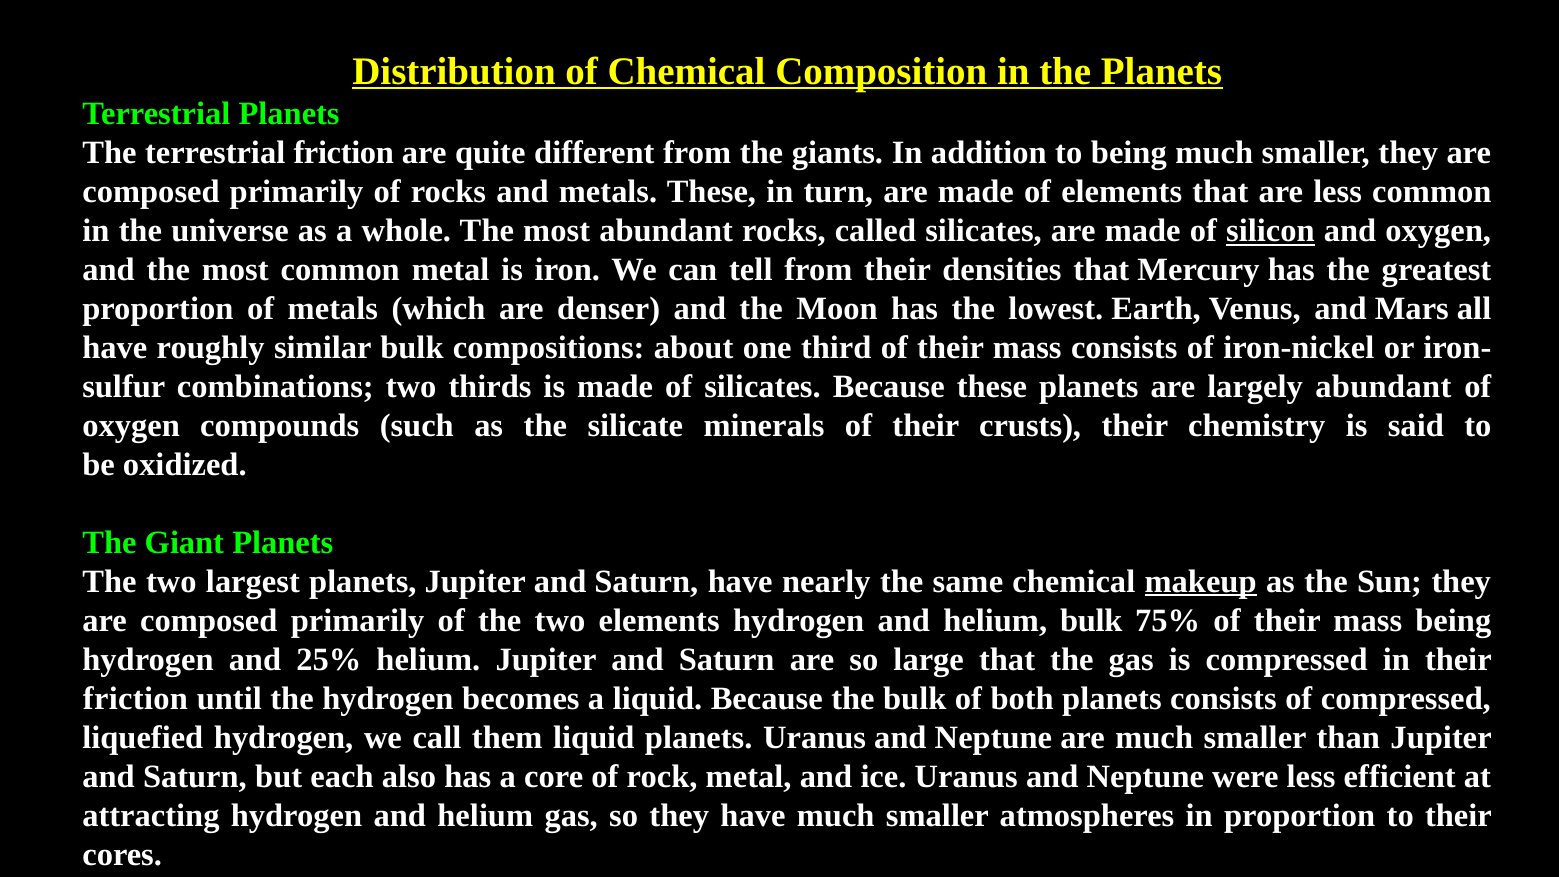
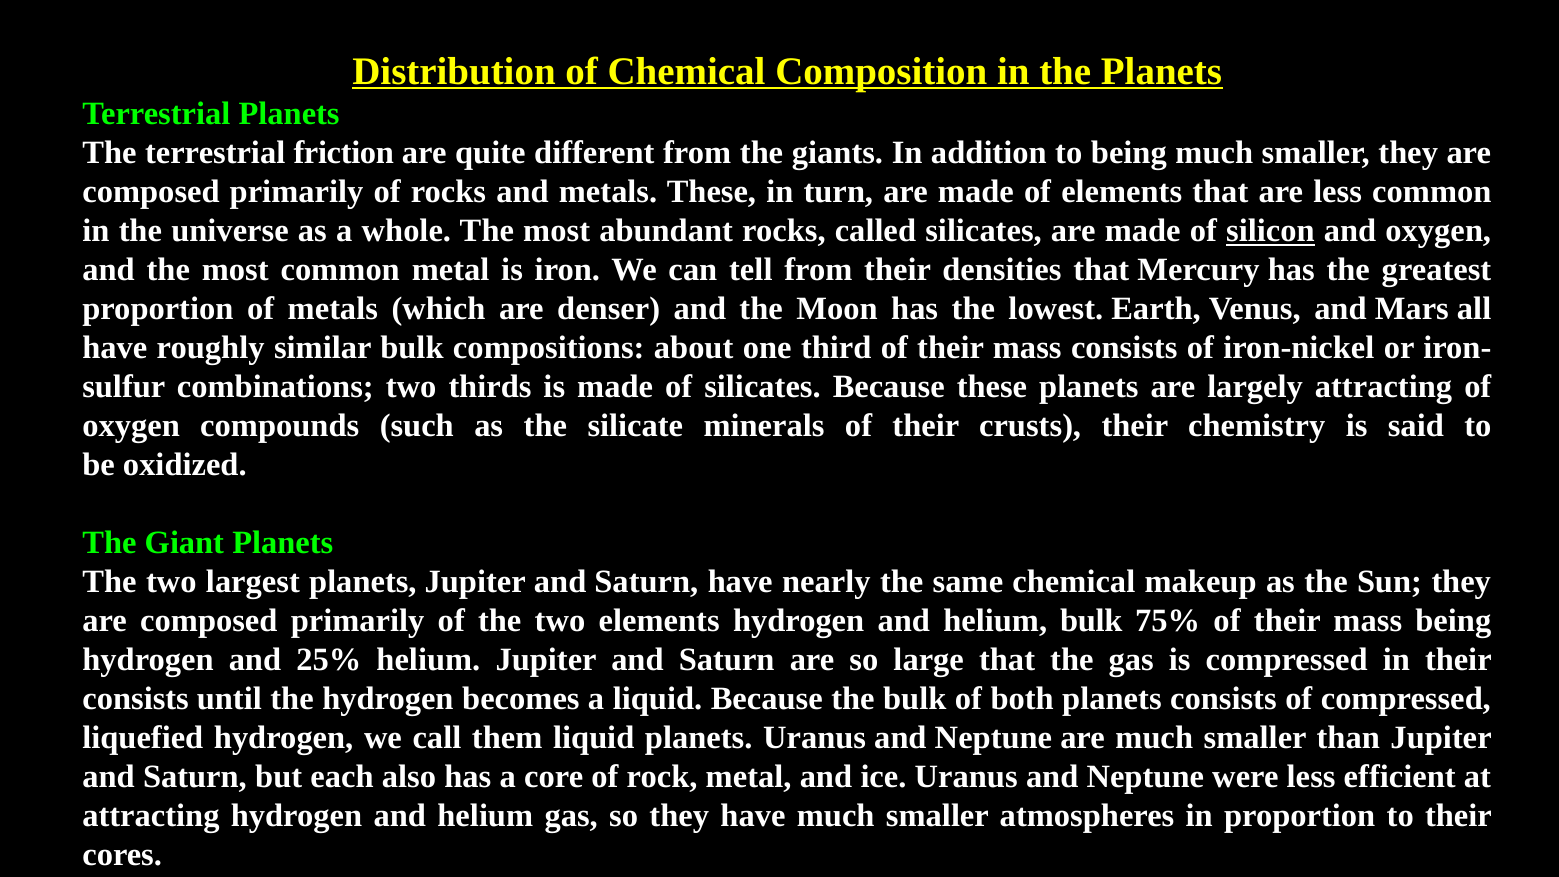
largely abundant: abundant -> attracting (1384, 386)
makeup underline: present -> none (1201, 581)
friction: friction -> consists (136, 698)
